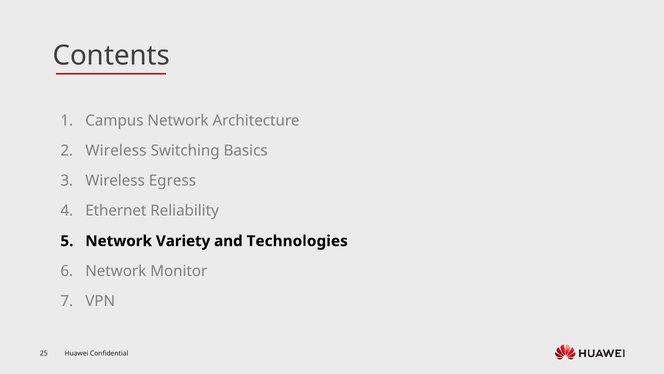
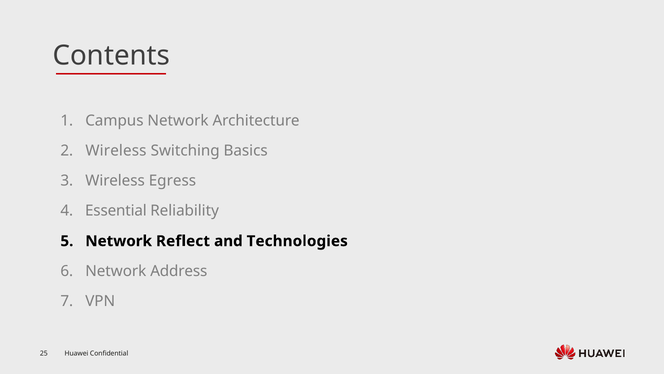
Ethernet: Ethernet -> Essential (116, 211)
Variety: Variety -> Reflect (183, 241)
Monitor: Monitor -> Address (179, 271)
